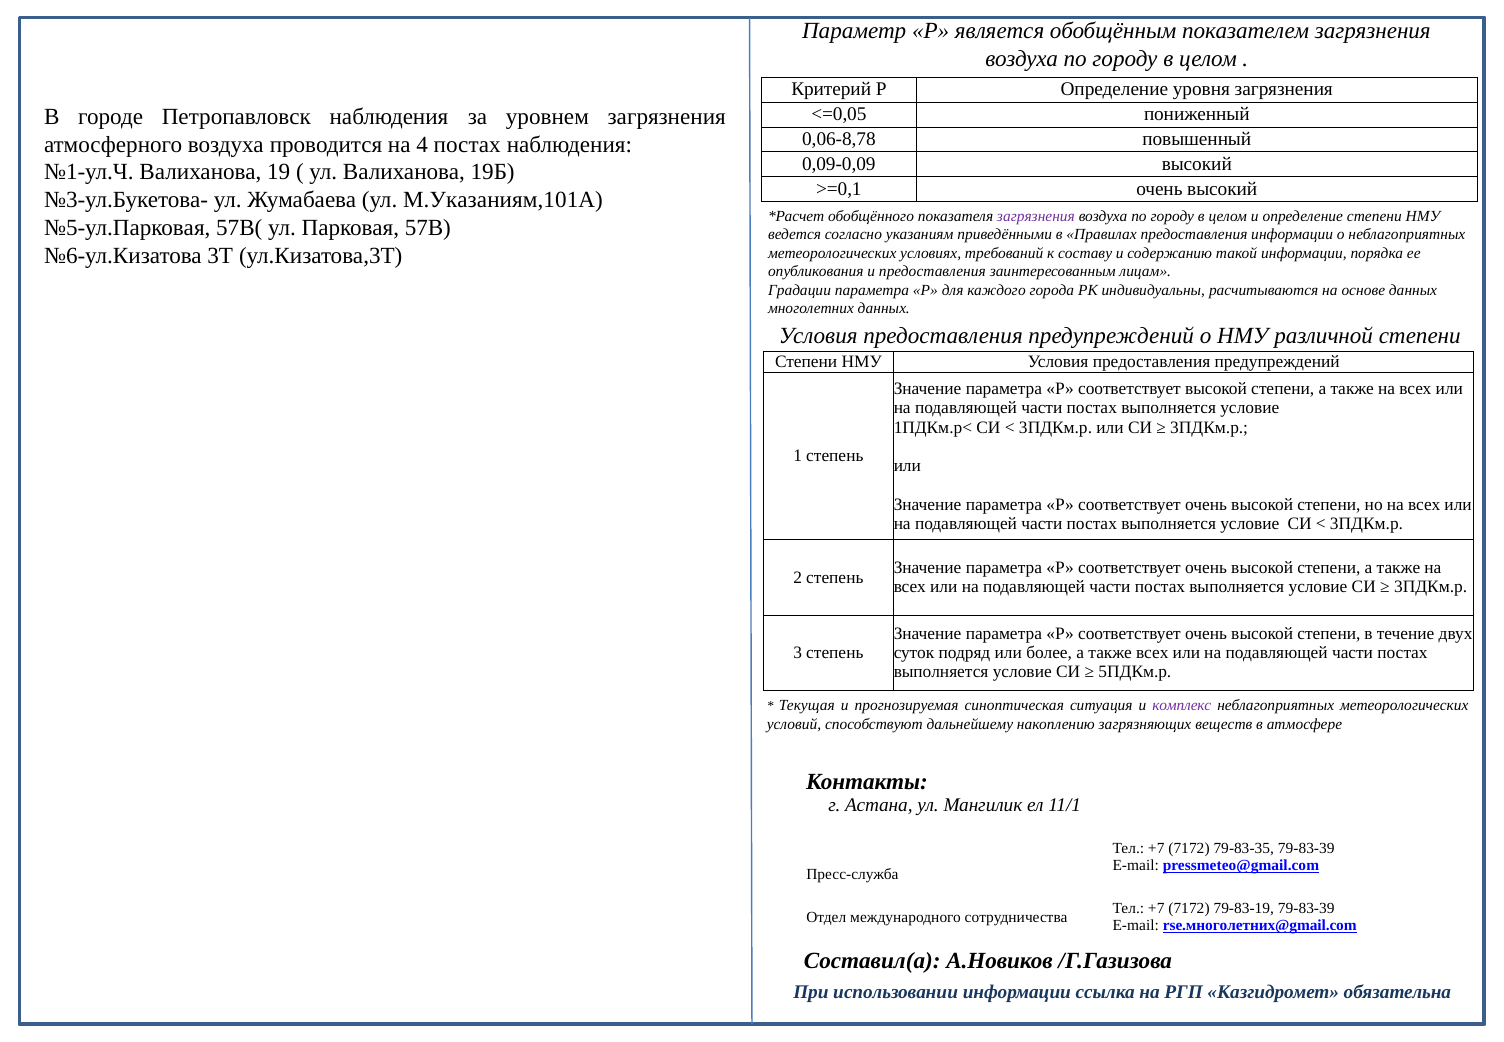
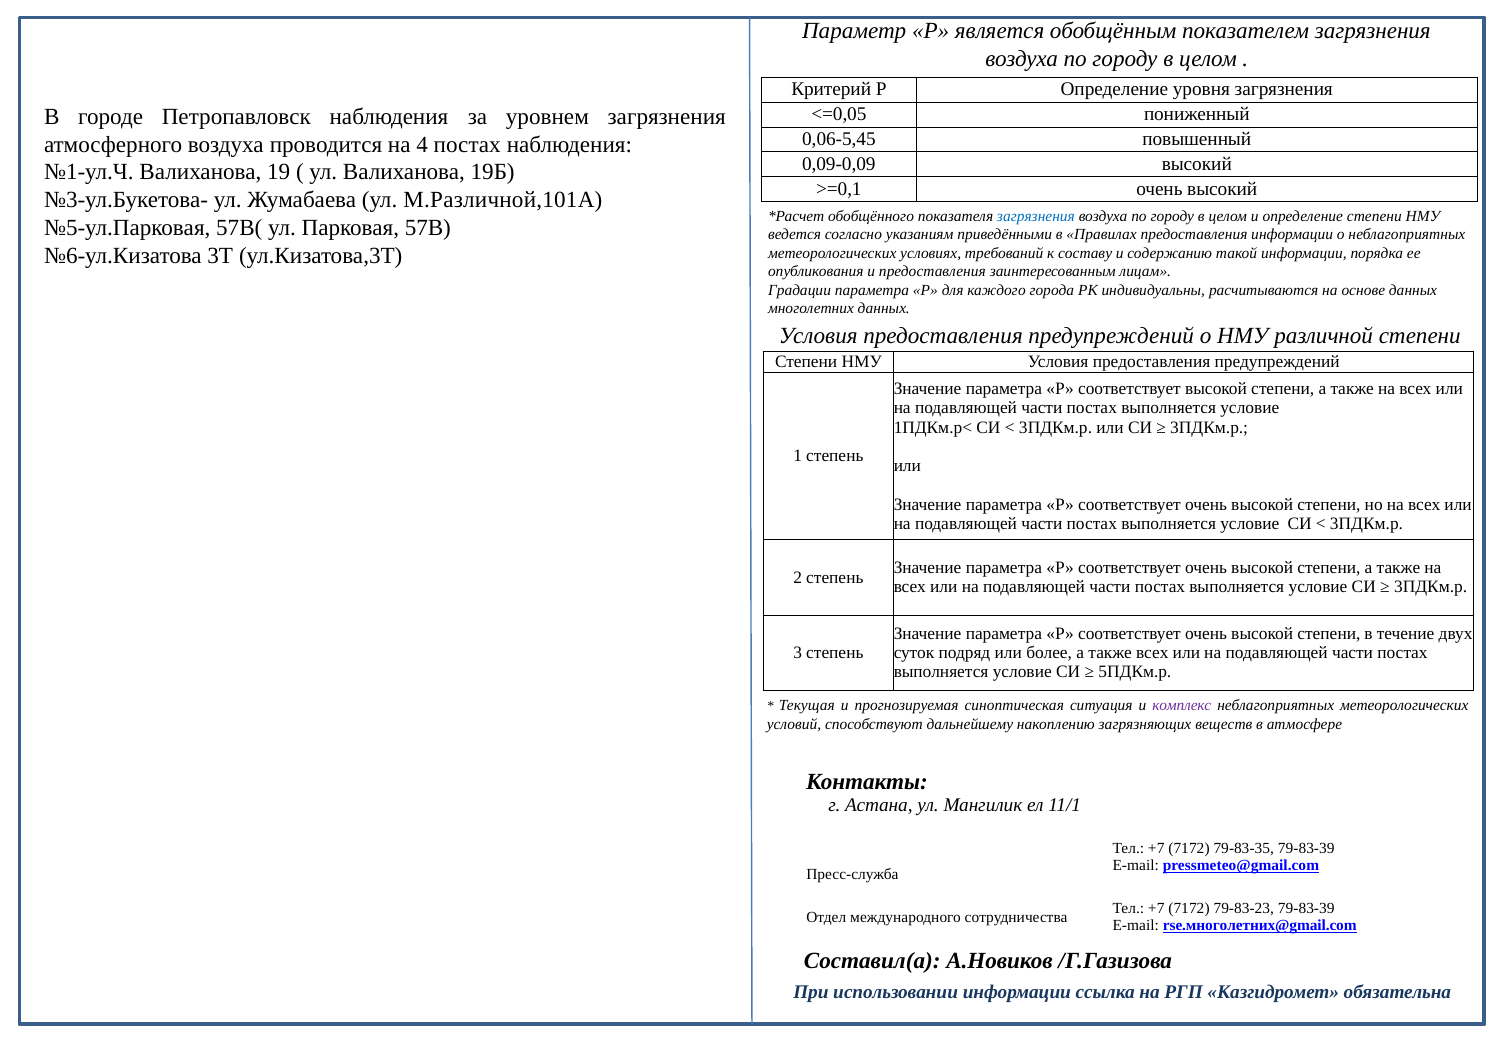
0,06-8,78: 0,06-8,78 -> 0,06-5,45 (839, 139)
М.Указаниям,101А: М.Указаниям,101А -> М.Различной,101А (503, 200)
загрязнения colour: purple -> blue (1036, 216)
79-83-19: 79-83-19 -> 79-83-23 (1244, 908)
